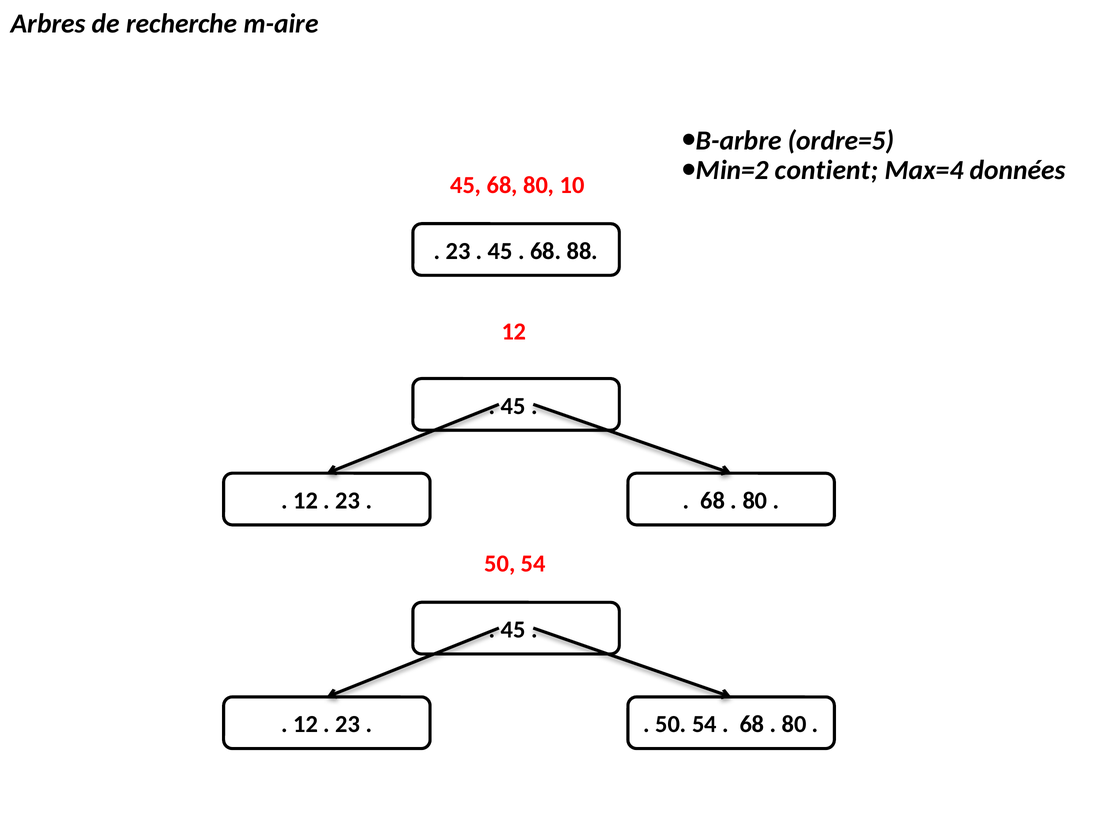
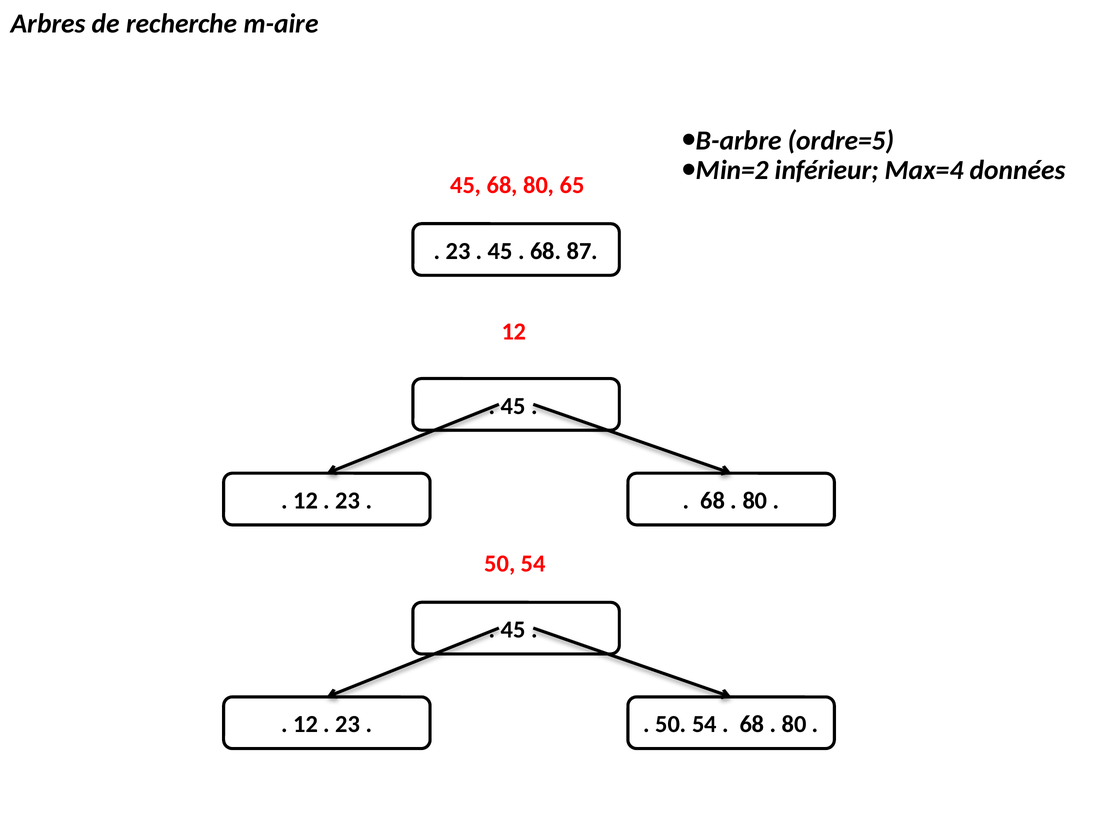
contient: contient -> inférieur (827, 170)
10: 10 -> 65 (572, 185)
88: 88 -> 87 (582, 251)
